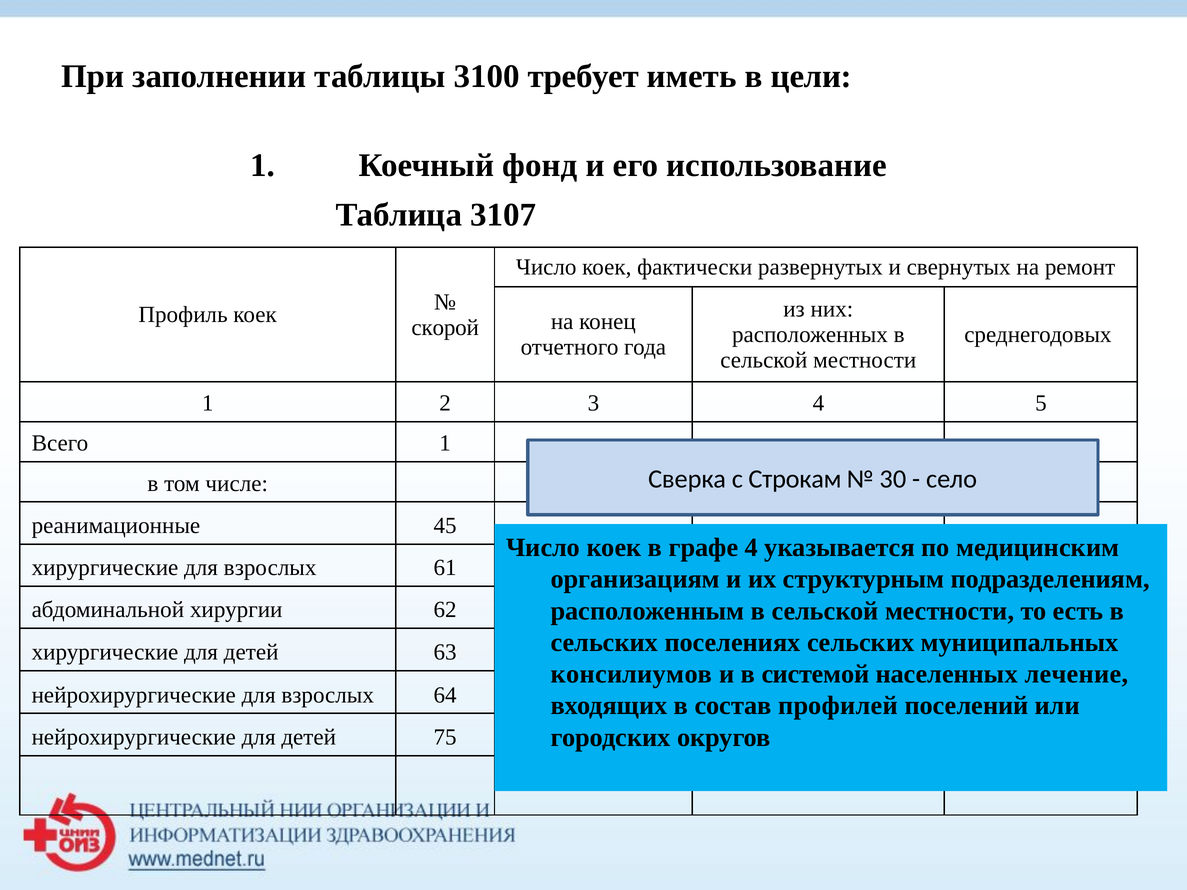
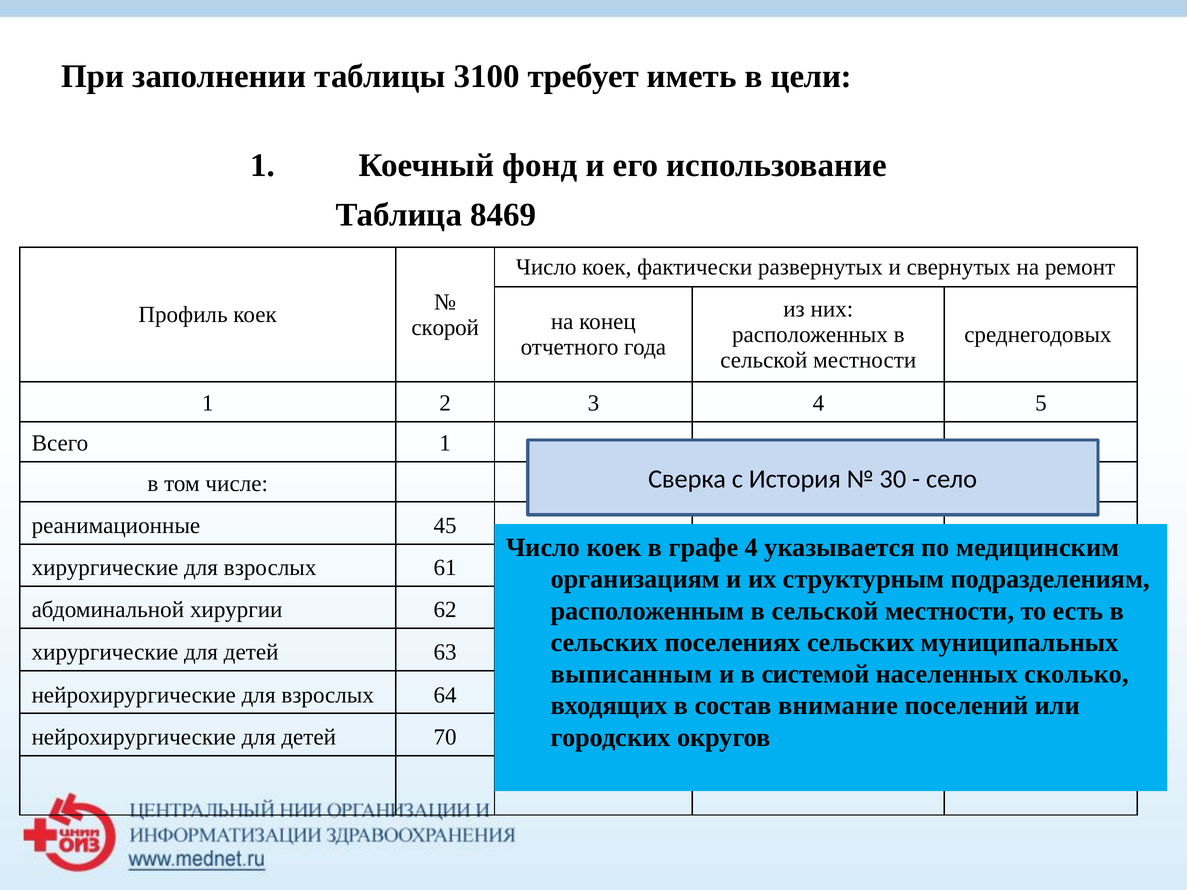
3107: 3107 -> 8469 (503, 215)
Строкам: Строкам -> История (795, 479)
консилиумов: консилиумов -> выписанным (632, 674)
лечение: лечение -> сколько (1076, 674)
профилей: профилей -> внимание (838, 706)
75: 75 -> 70 (445, 737)
